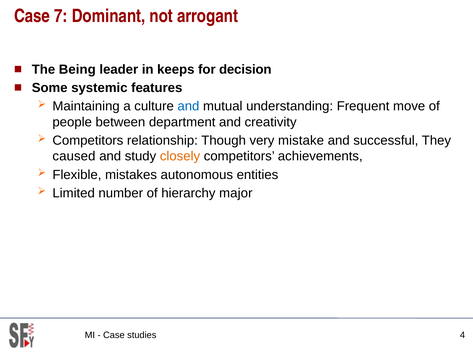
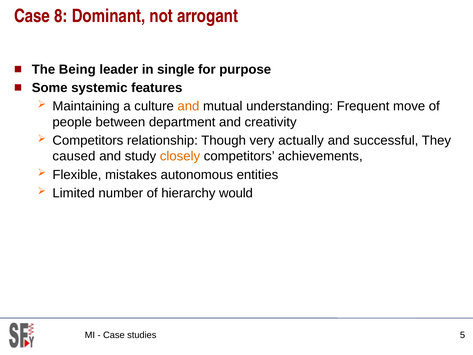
7: 7 -> 8 (61, 16)
keeps: keeps -> single (176, 69)
decision: decision -> purpose (245, 69)
and colour: blue -> orange (188, 106)
mistake: mistake -> actually (301, 140)
major: major -> would (236, 193)
4: 4 -> 5 (463, 335)
